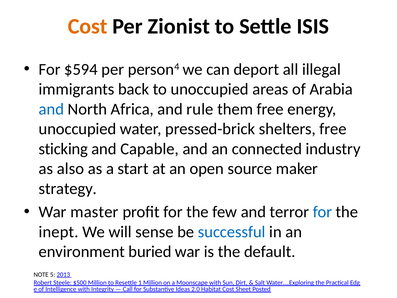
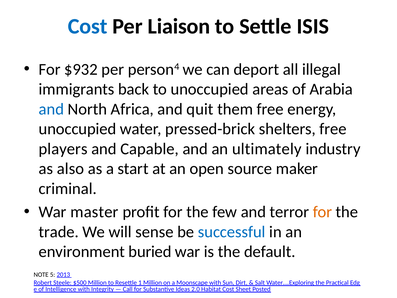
Cost colour: orange -> blue (88, 26)
Zionist: Zionist -> Liaison (179, 26)
$594: $594 -> $932 (81, 69)
rule: rule -> quit (200, 109)
sticking: sticking -> players (63, 149)
connected: connected -> ultimately (267, 149)
strategy: strategy -> criminal (68, 188)
for colour: blue -> orange (322, 212)
inept: inept -> trade (59, 232)
